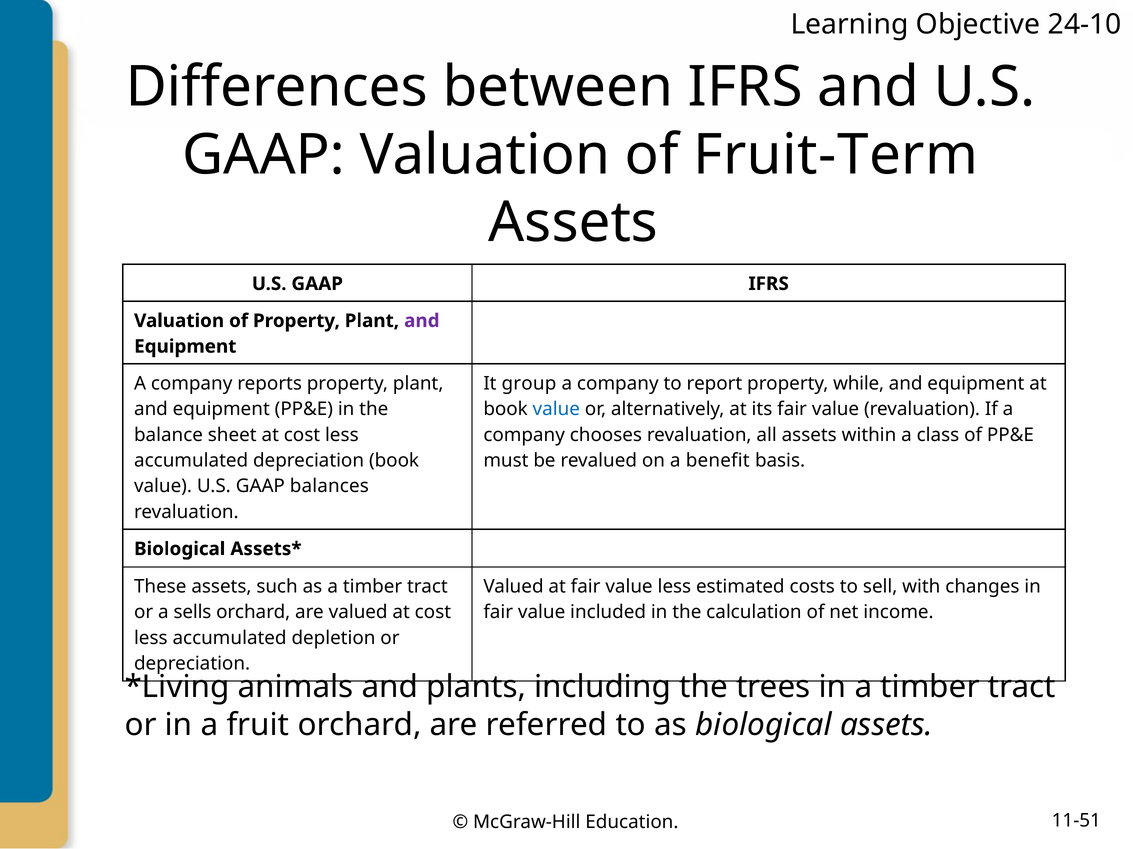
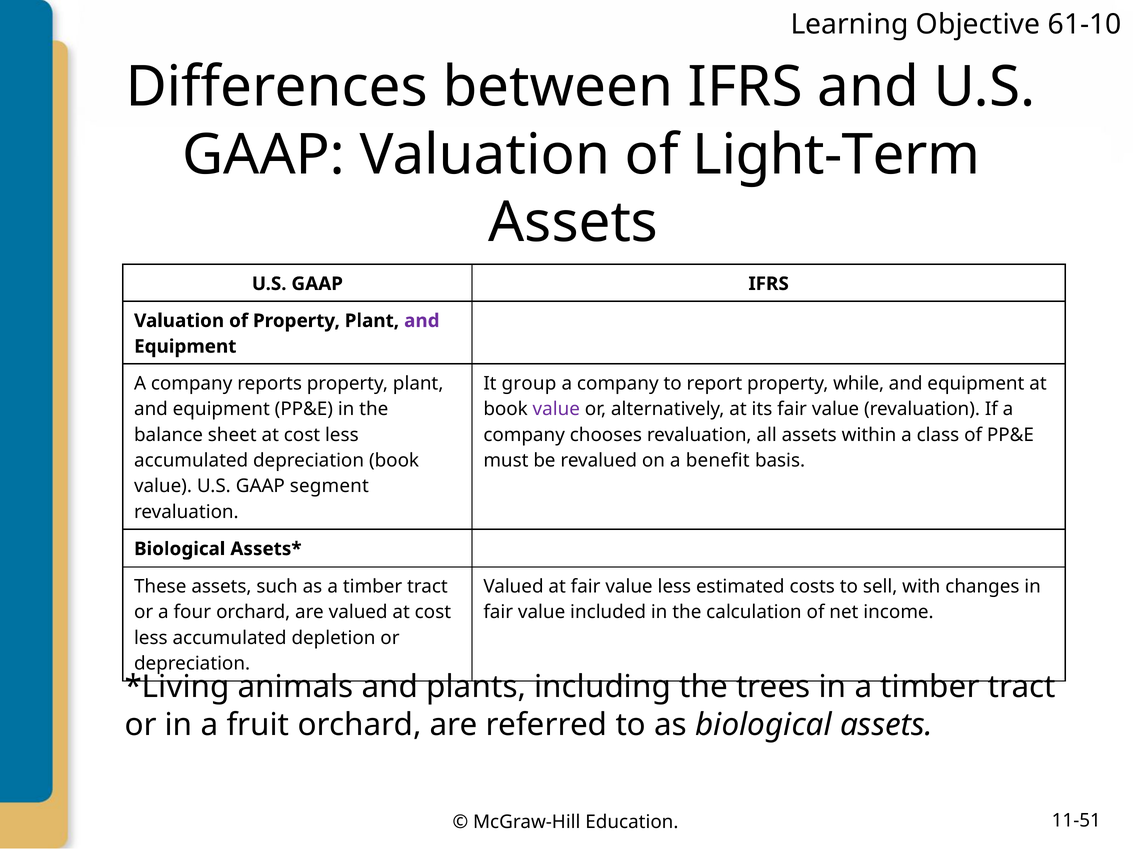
24-10: 24-10 -> 61-10 (1085, 24)
Fruit-Term: Fruit-Term -> Light-Term (836, 155)
value colour: blue -> purple (556, 410)
balances: balances -> segment (329, 487)
sells: sells -> four (192, 613)
